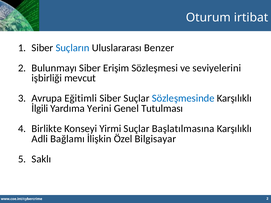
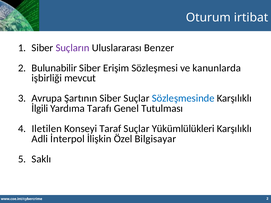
Suçların colour: blue -> purple (73, 48)
Bulunmayı: Bulunmayı -> Bulunabilir (54, 68)
seviyelerini: seviyelerini -> kanunlarda (217, 68)
Eğitimli: Eğitimli -> Şartının (81, 98)
Yerini: Yerini -> Tarafı (99, 109)
Birlikte: Birlikte -> Iletilen (47, 129)
Yirmi: Yirmi -> Taraf (110, 129)
Başlatılmasına: Başlatılmasına -> Yükümlülükleri (183, 129)
Bağlamı: Bağlamı -> İnterpol (68, 139)
